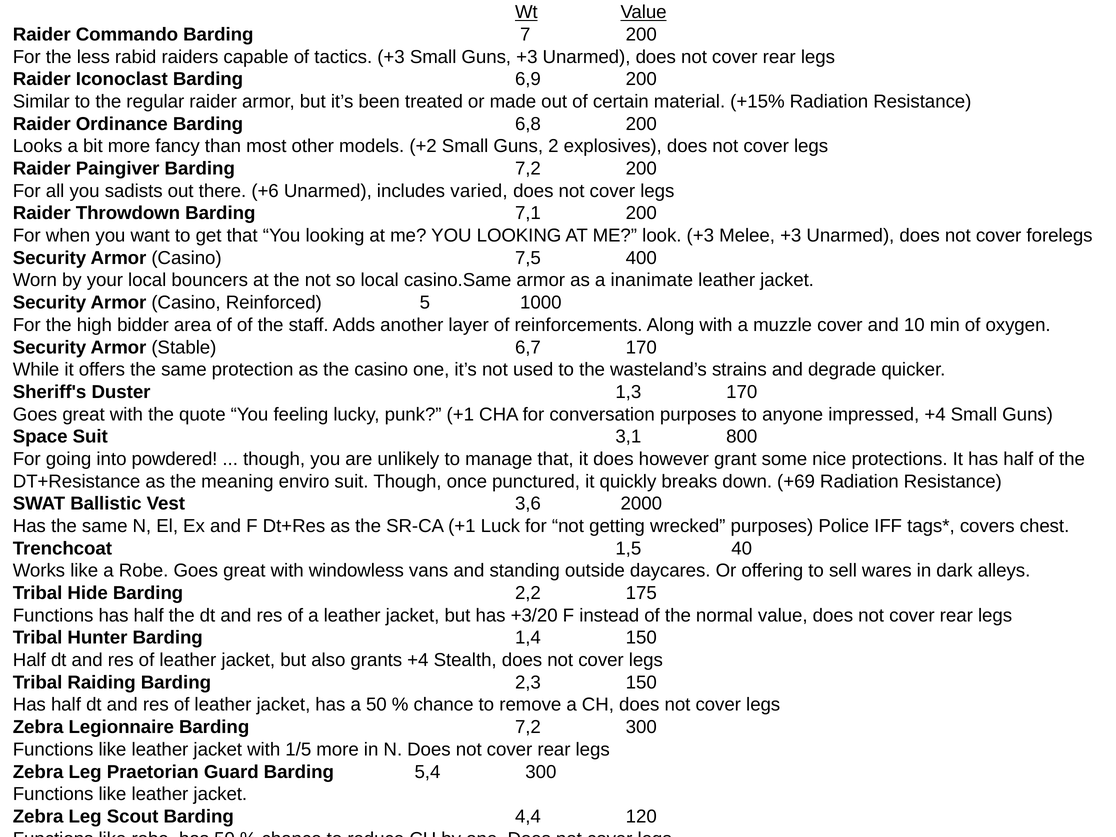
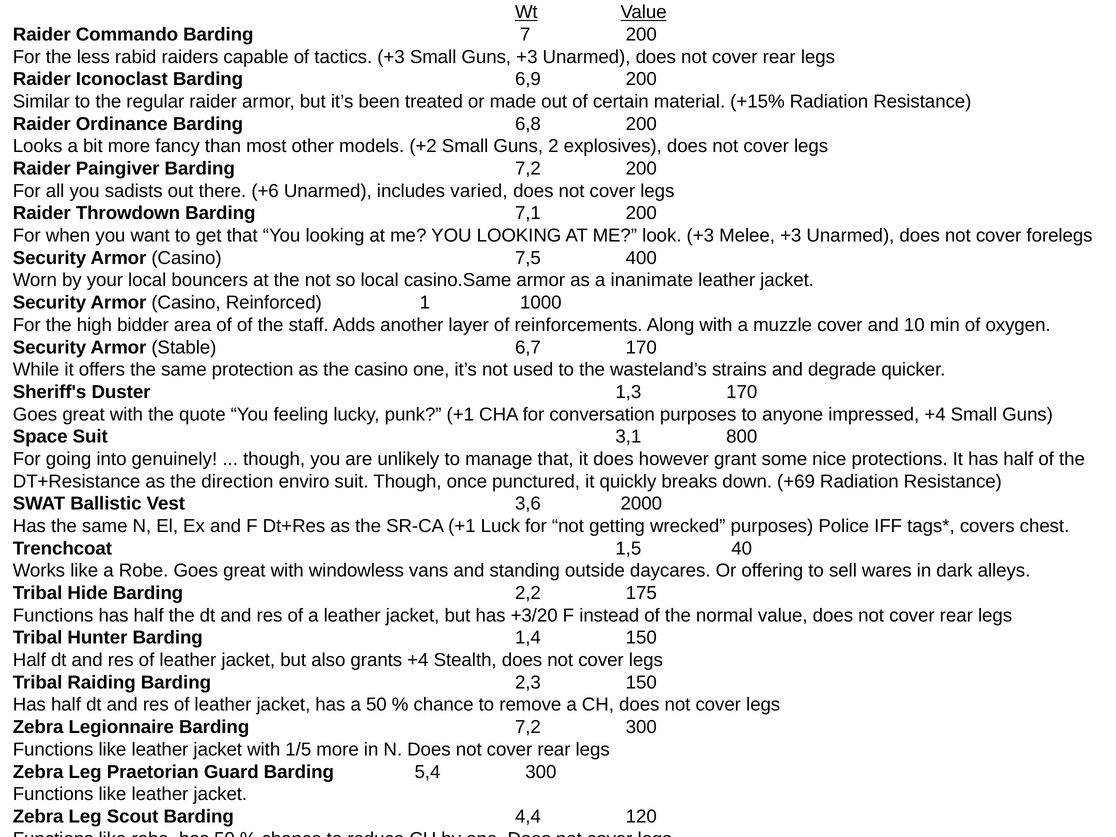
5: 5 -> 1 (425, 303)
powdered: powdered -> genuinely (174, 459)
meaning: meaning -> direction (237, 481)
